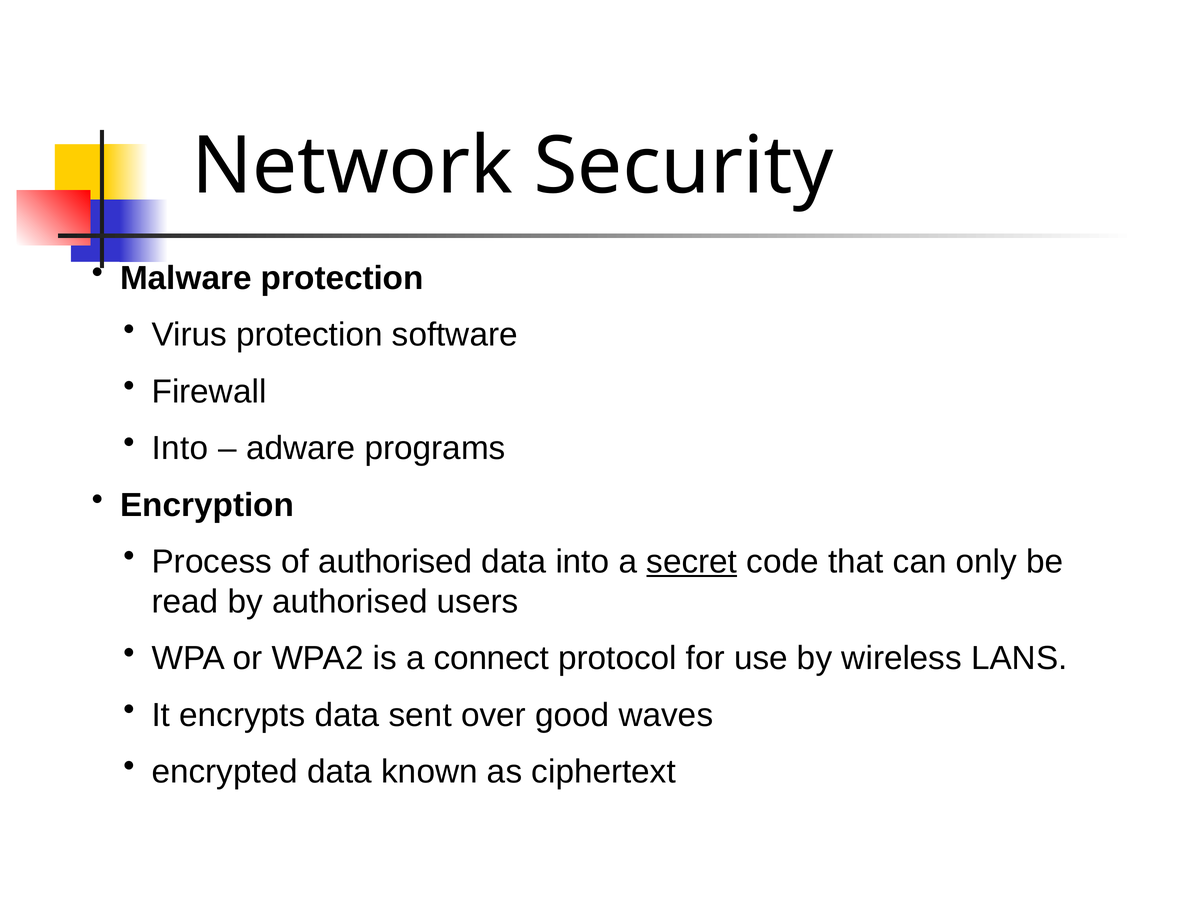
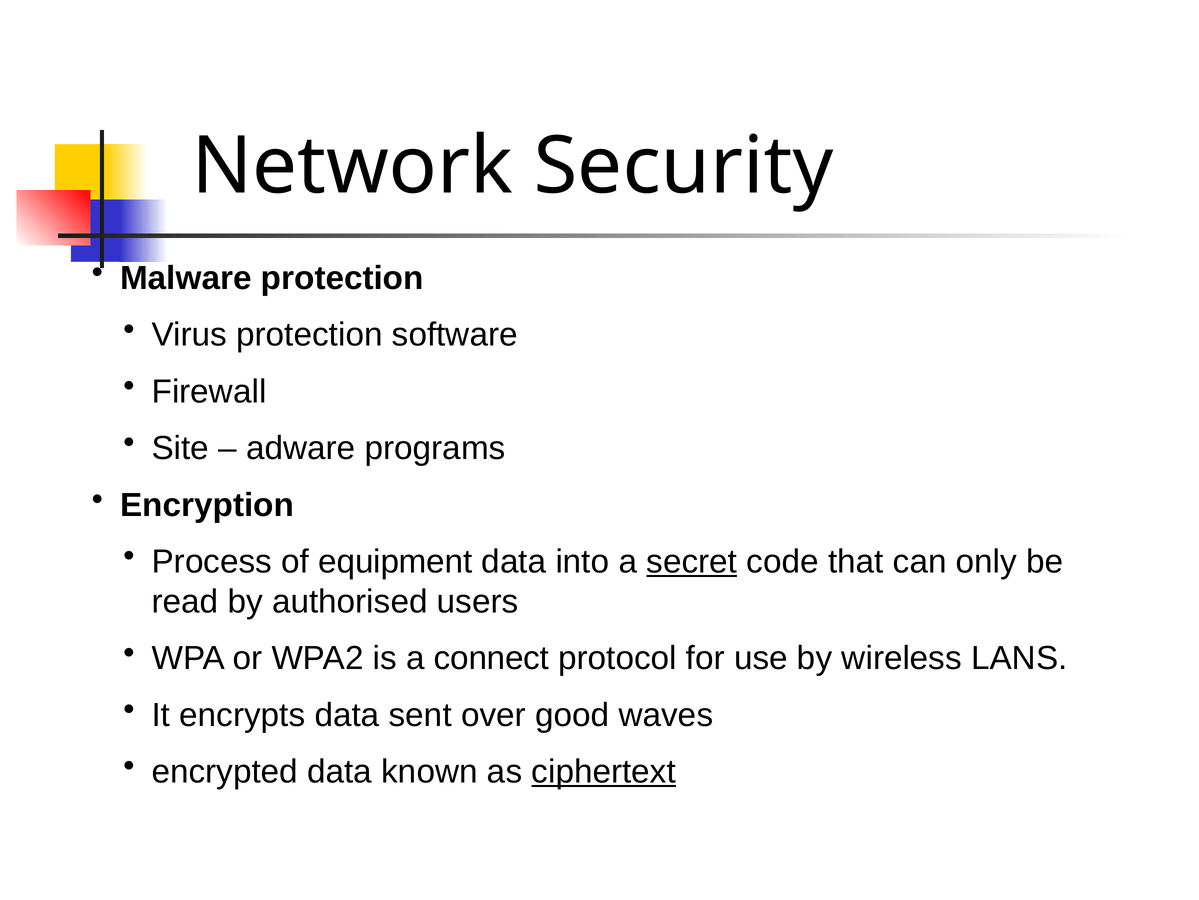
Into: Into -> Site (180, 448)
of authorised: authorised -> equipment (395, 561)
ciphertext underline: none -> present (604, 771)
